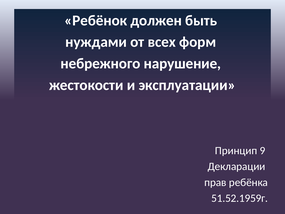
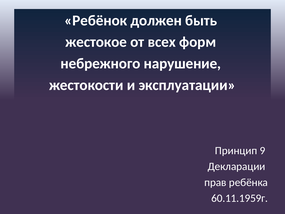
нуждами: нуждами -> жестокое (96, 42)
51.52.1959г: 51.52.1959г -> 60.11.1959г (240, 198)
